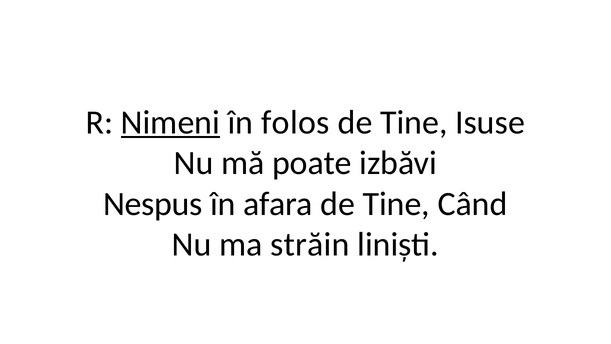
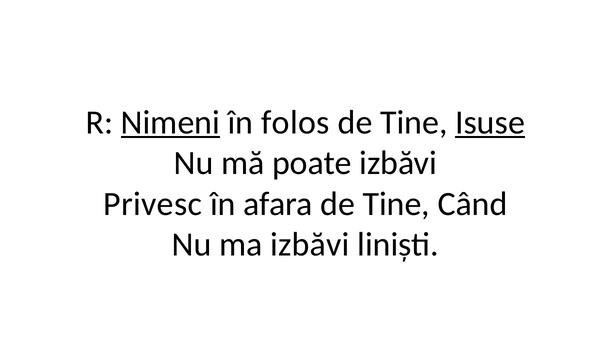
Isuse underline: none -> present (490, 122)
Nespus: Nespus -> Privesc (153, 204)
ma străin: străin -> izbăvi (310, 244)
